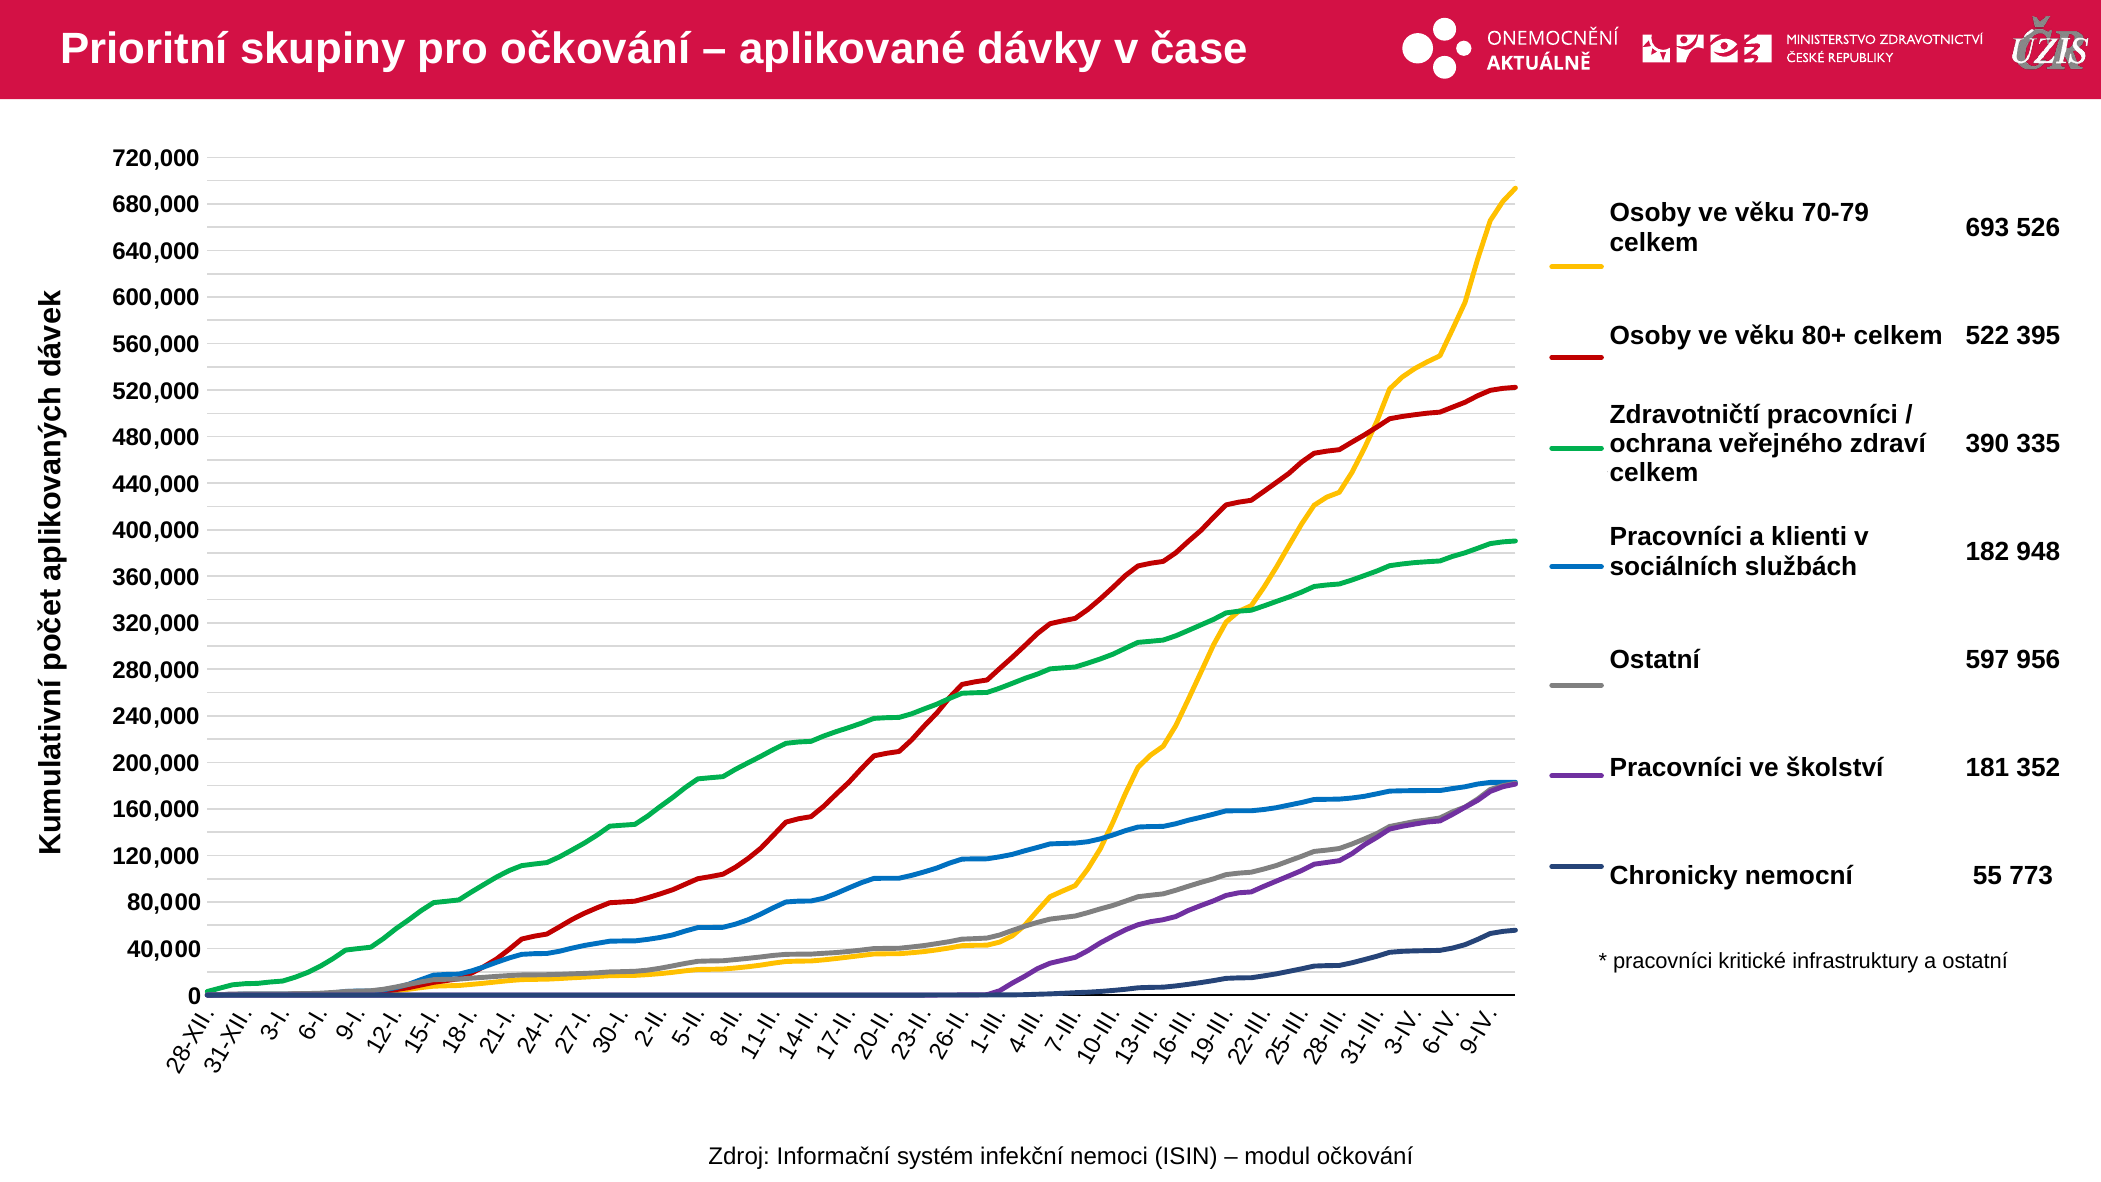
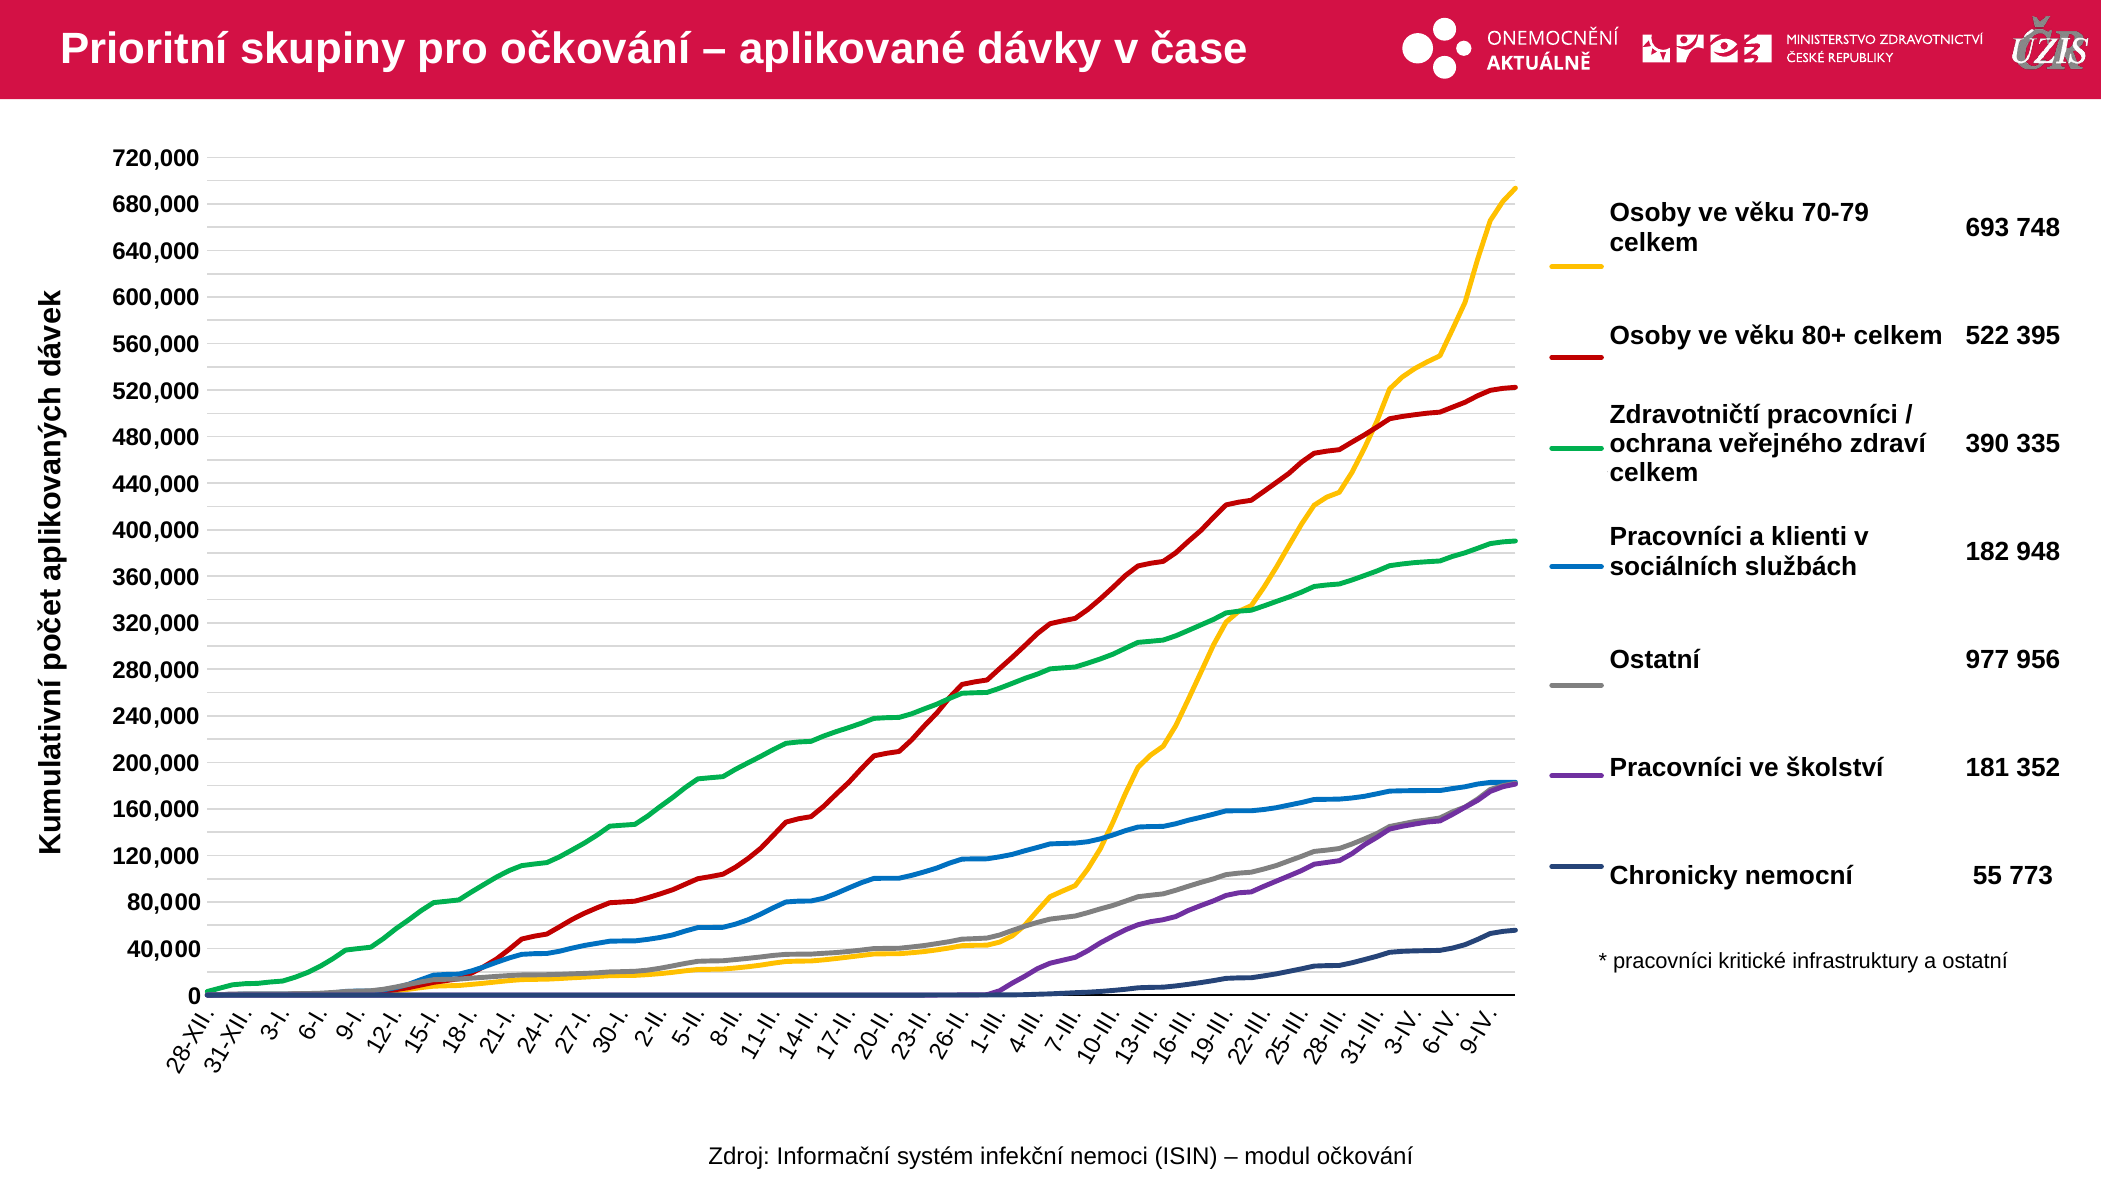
526: 526 -> 748 (2038, 228)
597: 597 -> 977 (1987, 660)
